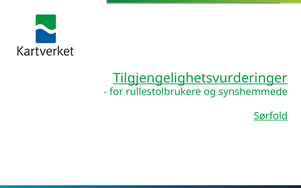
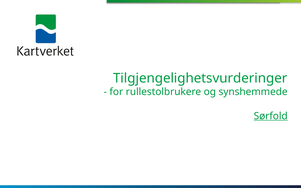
Tilgjengelighetsvurderinger underline: present -> none (200, 78)
